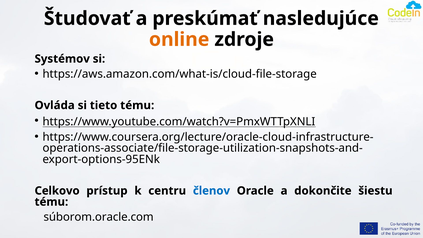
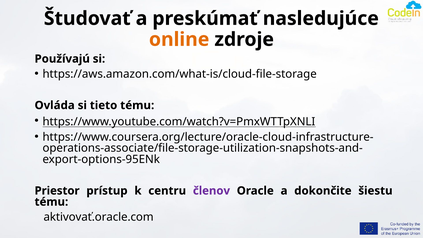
Systémov: Systémov -> Používajú (62, 59)
Celkovo: Celkovo -> Priestor (57, 191)
členov colour: blue -> purple (211, 191)
súborom.oracle.com: súborom.oracle.com -> aktivovať.oracle.com (99, 217)
